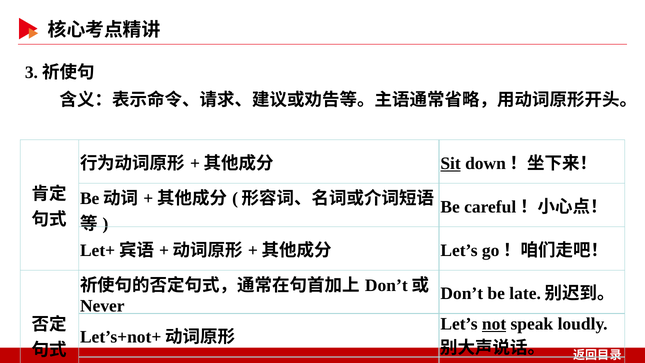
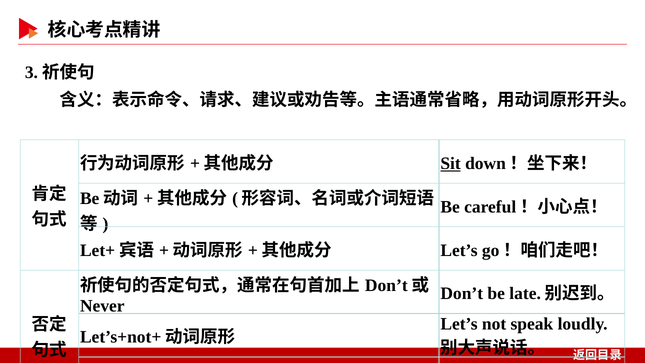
not underline: present -> none (494, 324)
